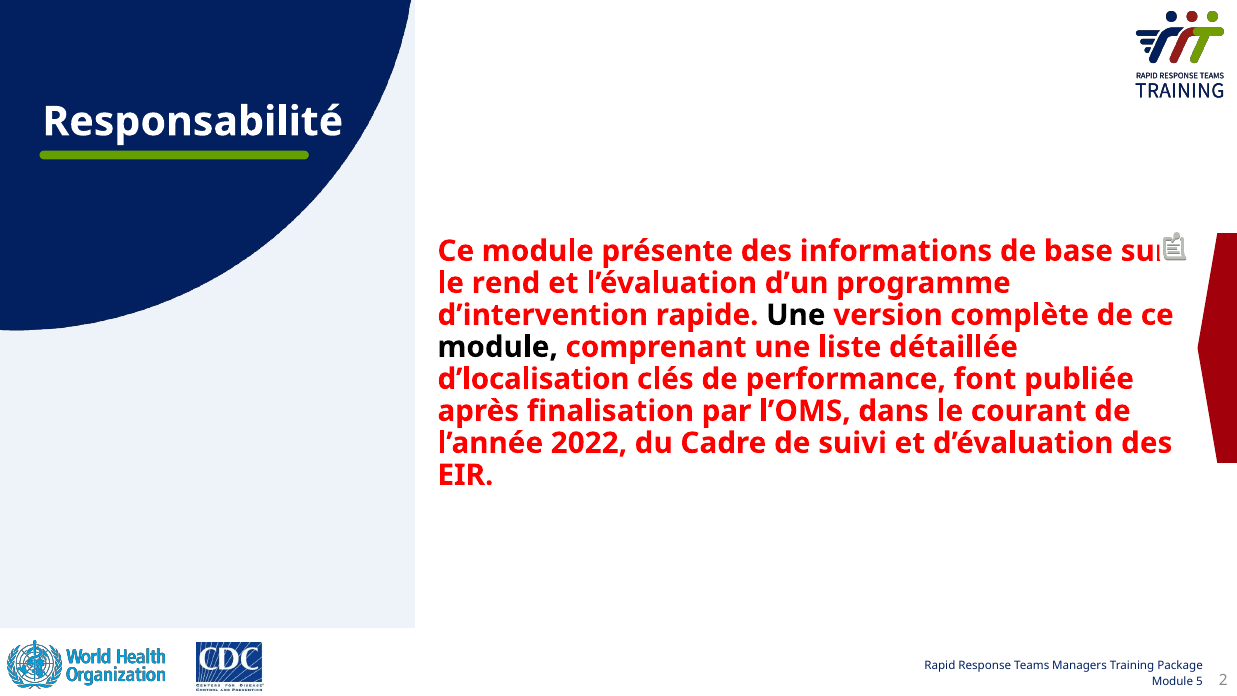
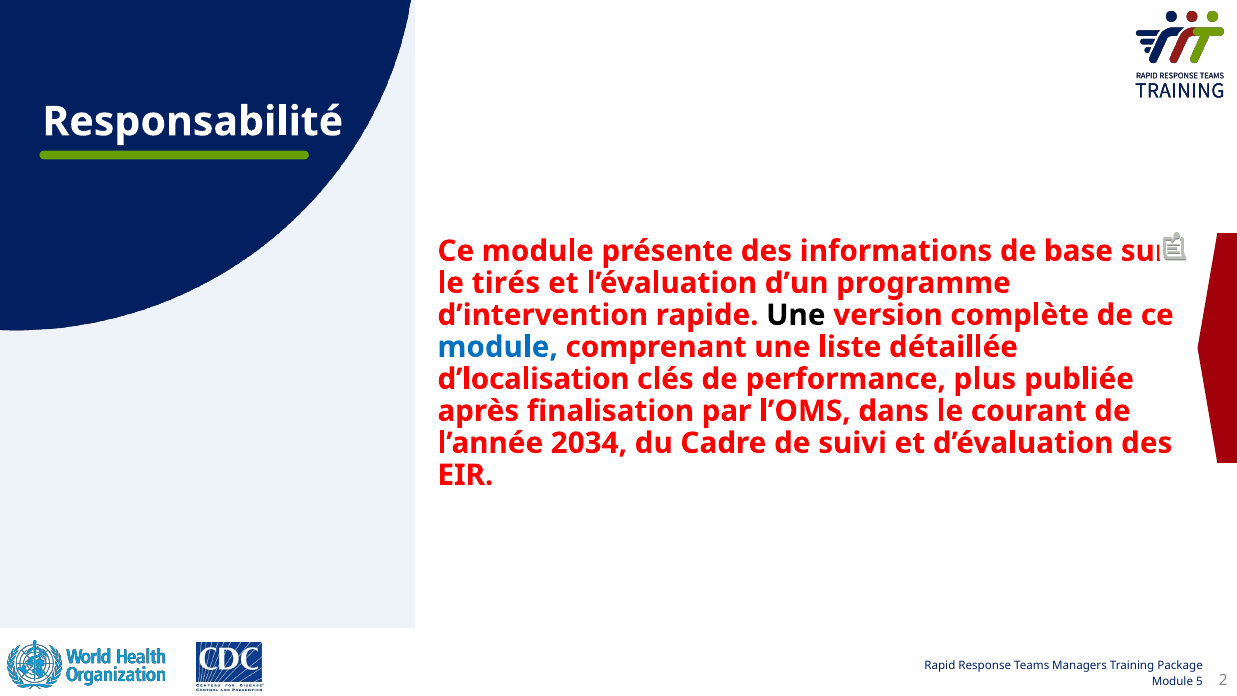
rend: rend -> tirés (506, 283)
module colour: black -> blue (498, 347)
font: font -> plus (985, 379)
2022: 2022 -> 2034 (589, 443)
